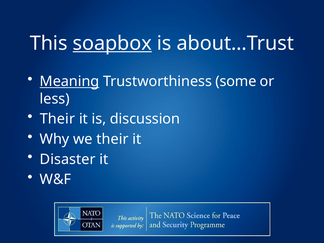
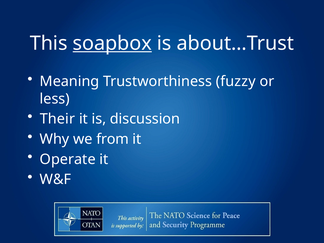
Meaning underline: present -> none (70, 81)
some: some -> fuzzy (236, 81)
we their: their -> from (113, 139)
Disaster: Disaster -> Operate (68, 159)
